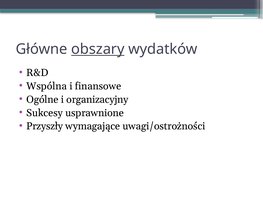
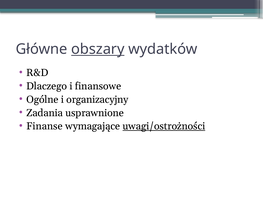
Wspólna: Wspólna -> Dlaczego (47, 86)
Sukcesy: Sukcesy -> Zadania (45, 113)
Przyszły: Przyszły -> Finanse (44, 126)
uwagi/ostrożności underline: none -> present (164, 126)
